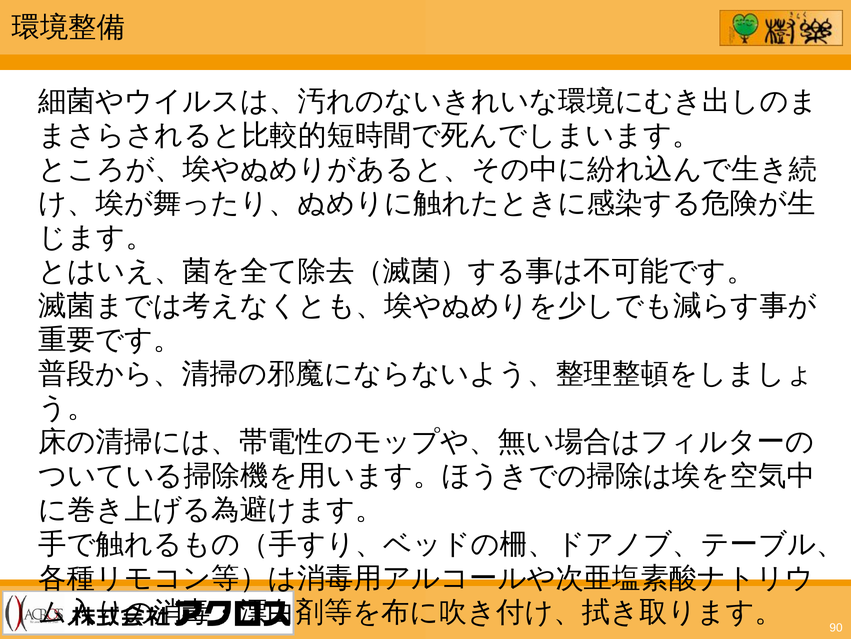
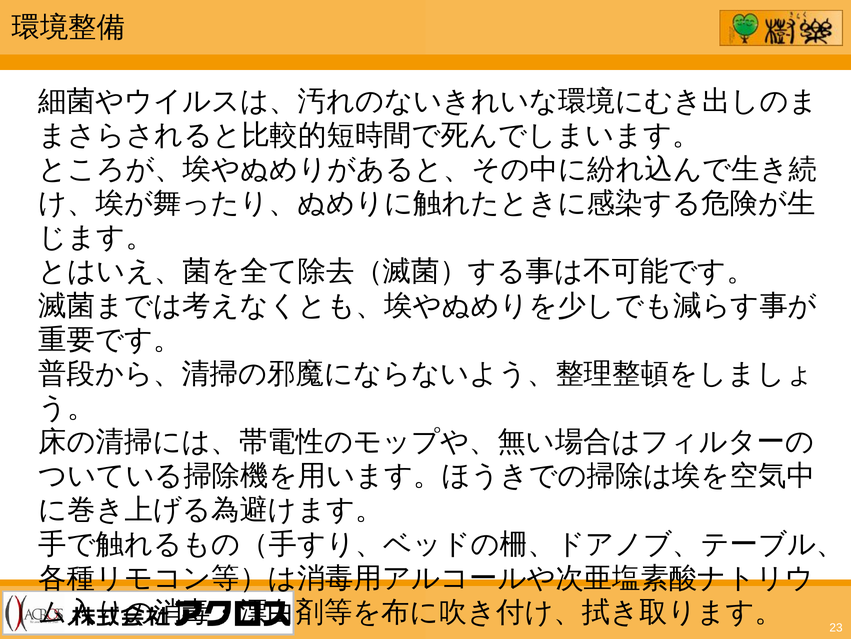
90: 90 -> 23 (836, 627)
